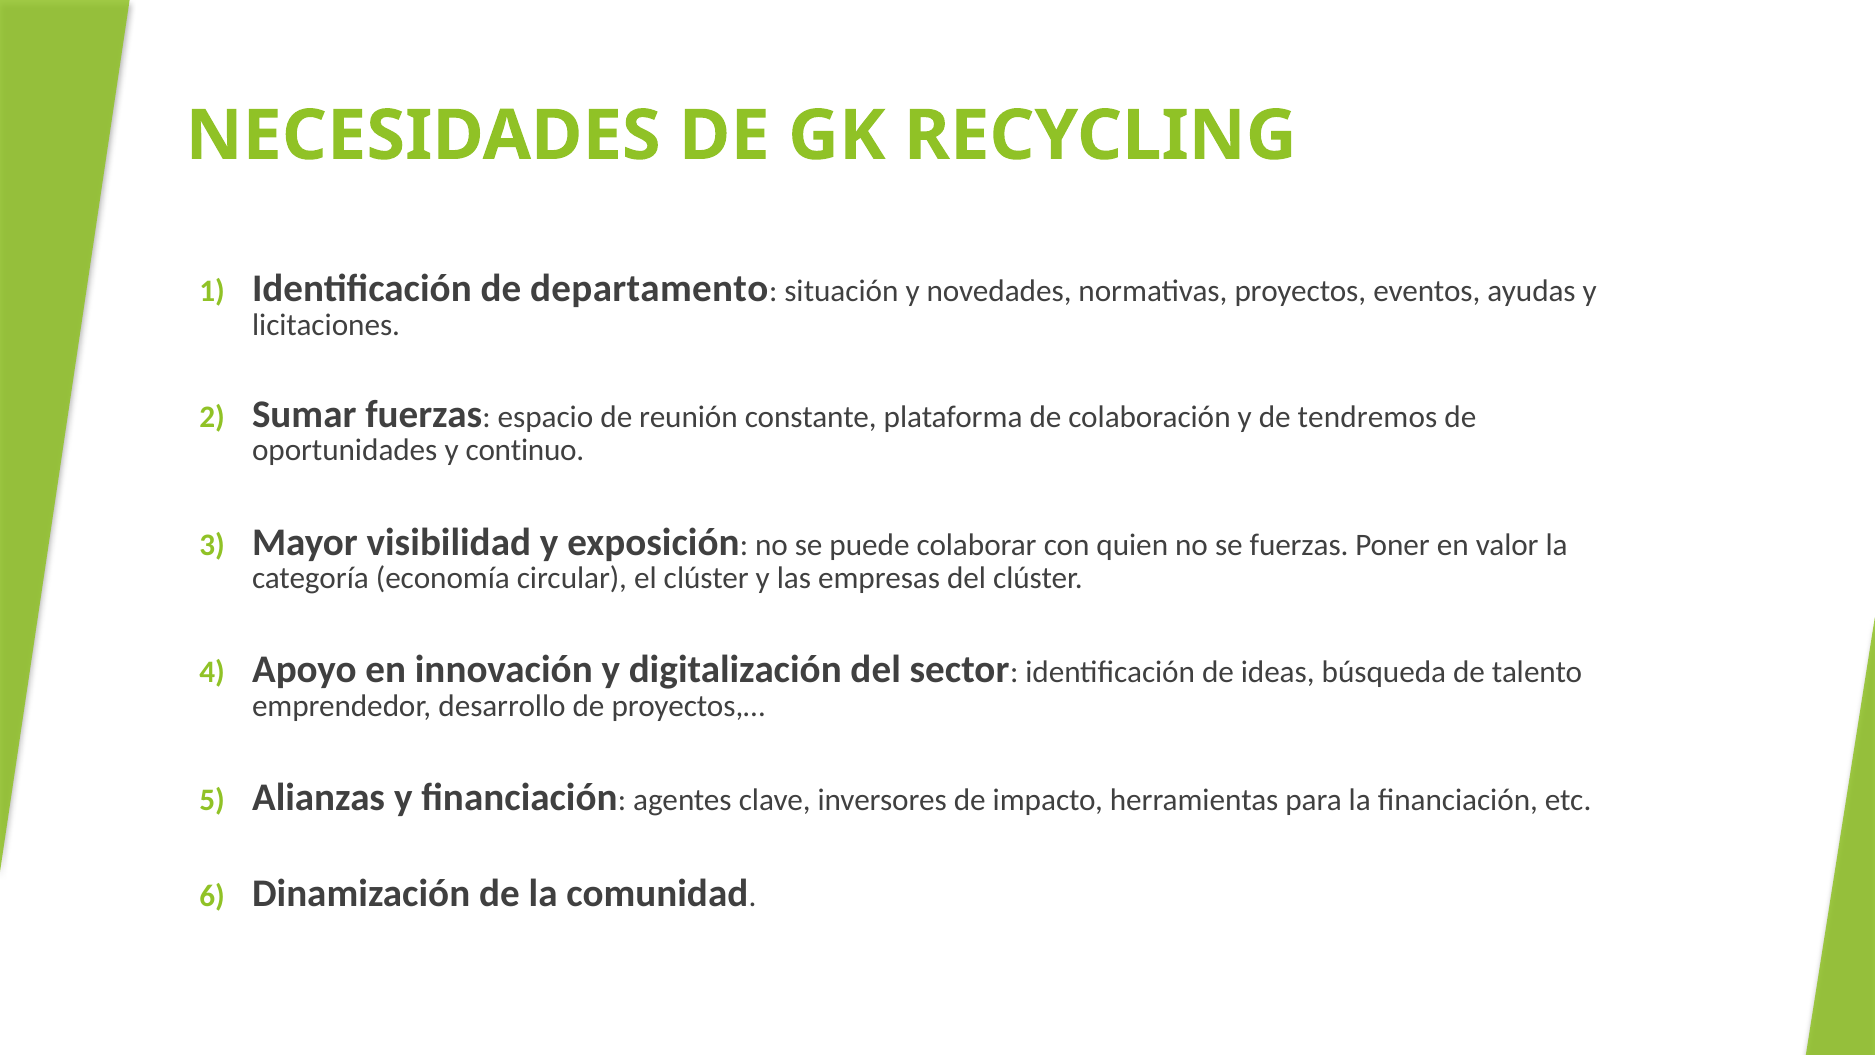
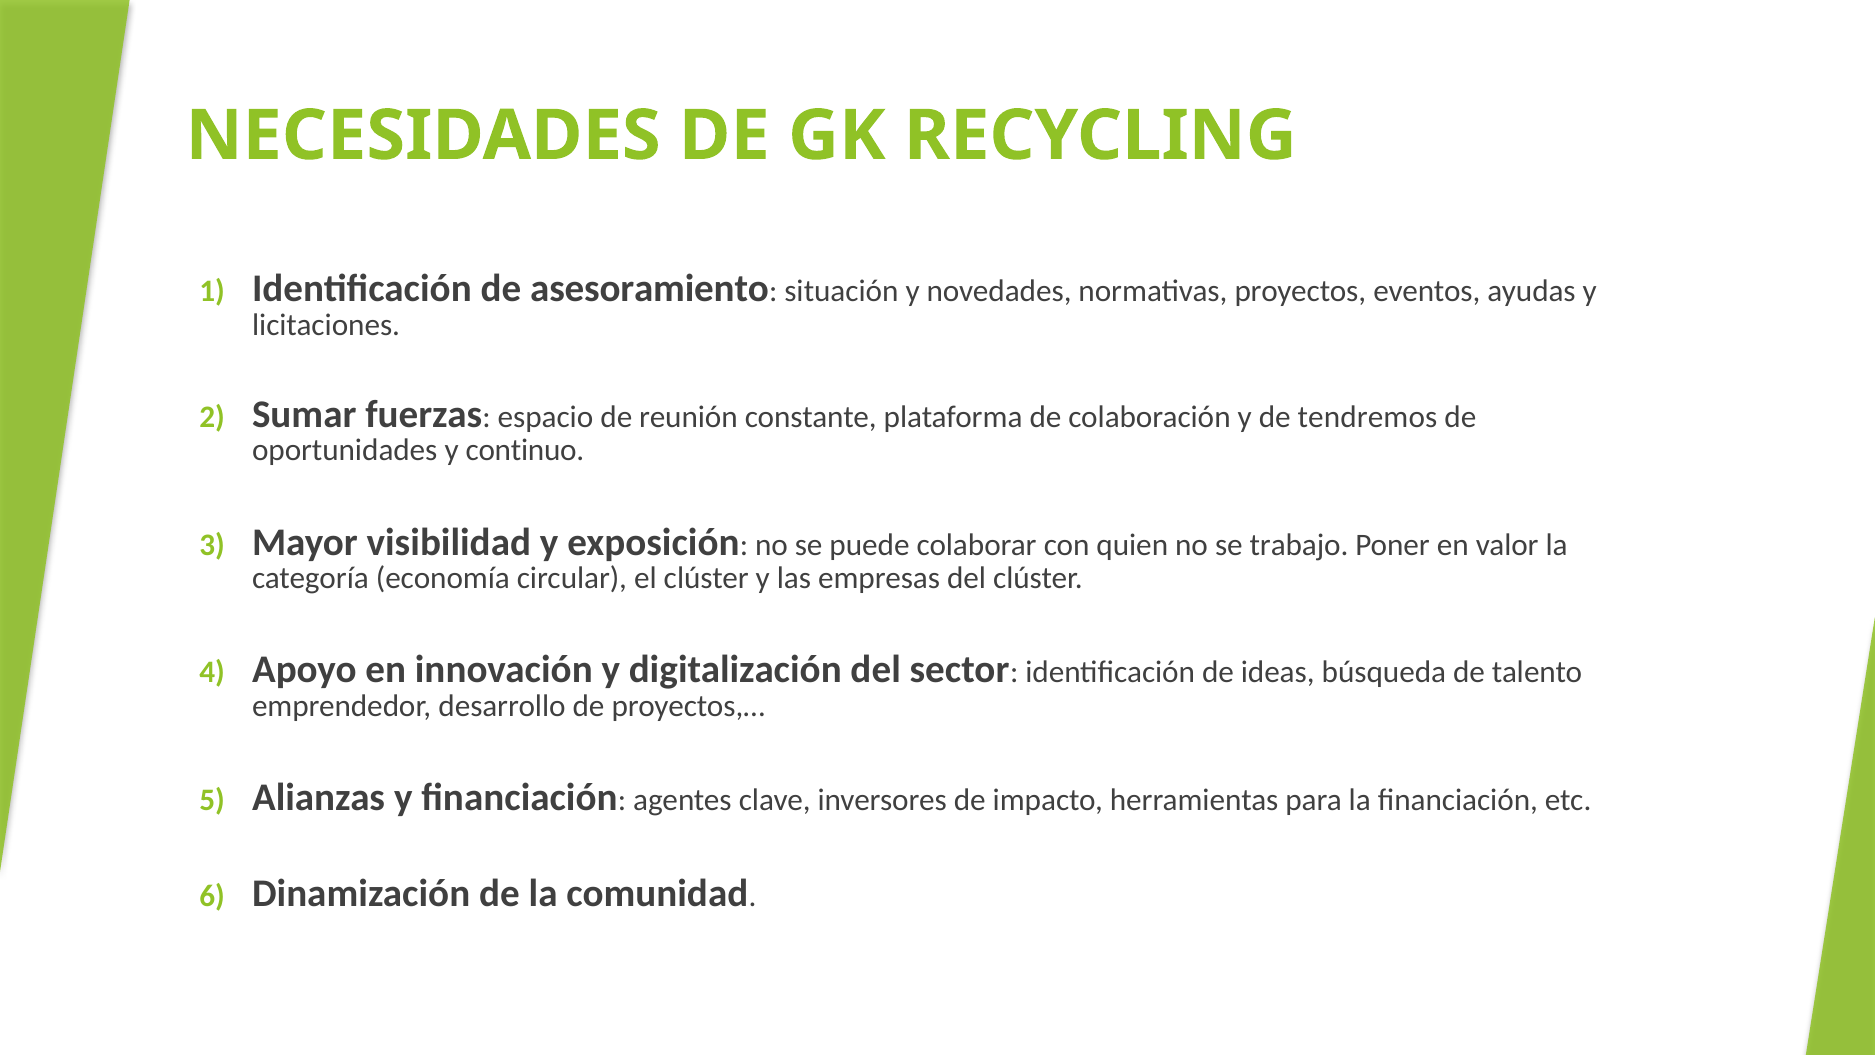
departamento: departamento -> asesoramiento (650, 289)
se fuerzas: fuerzas -> trabajo (1299, 545)
